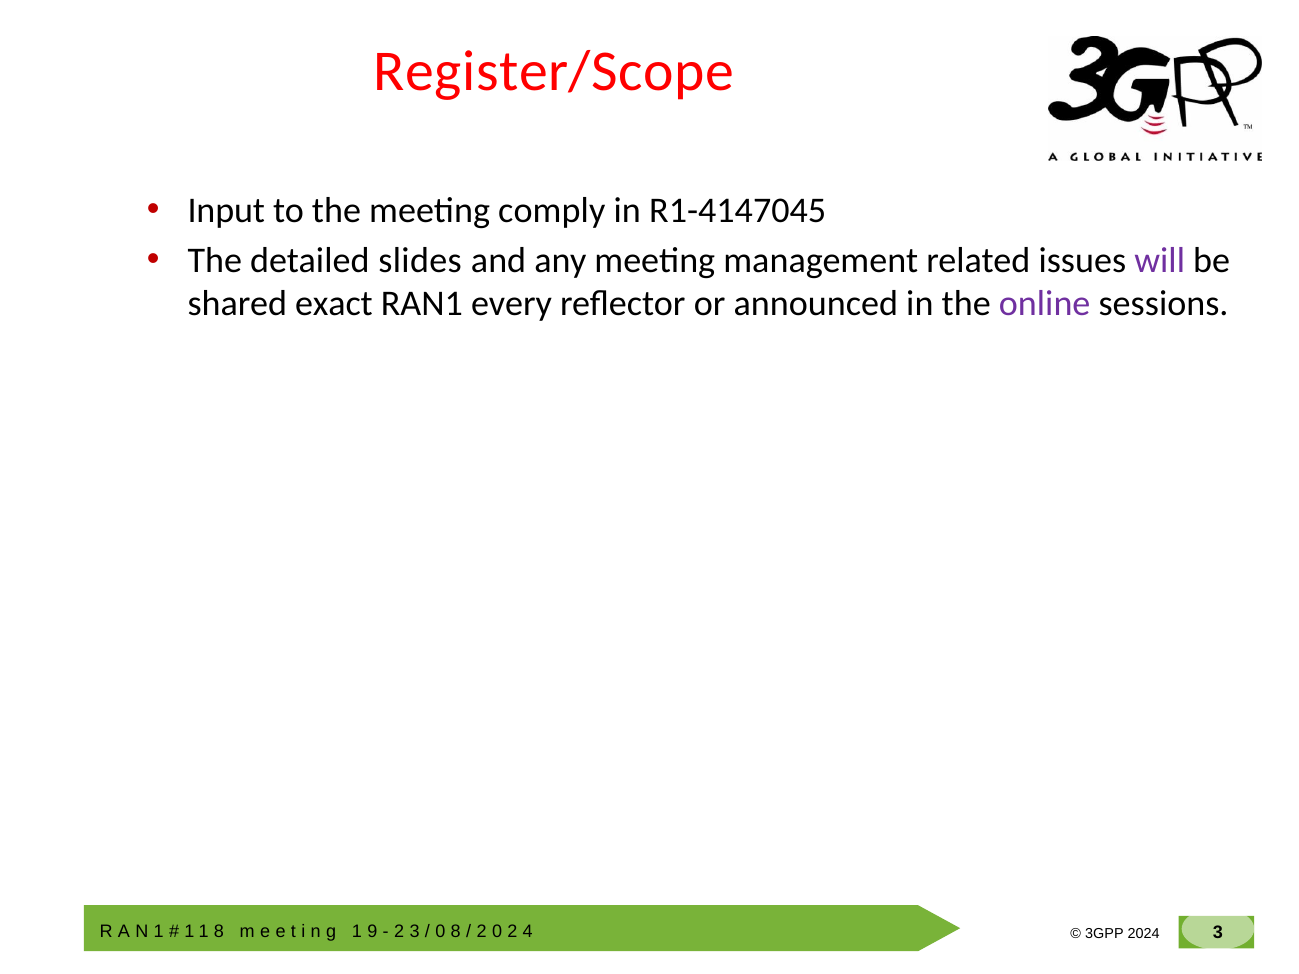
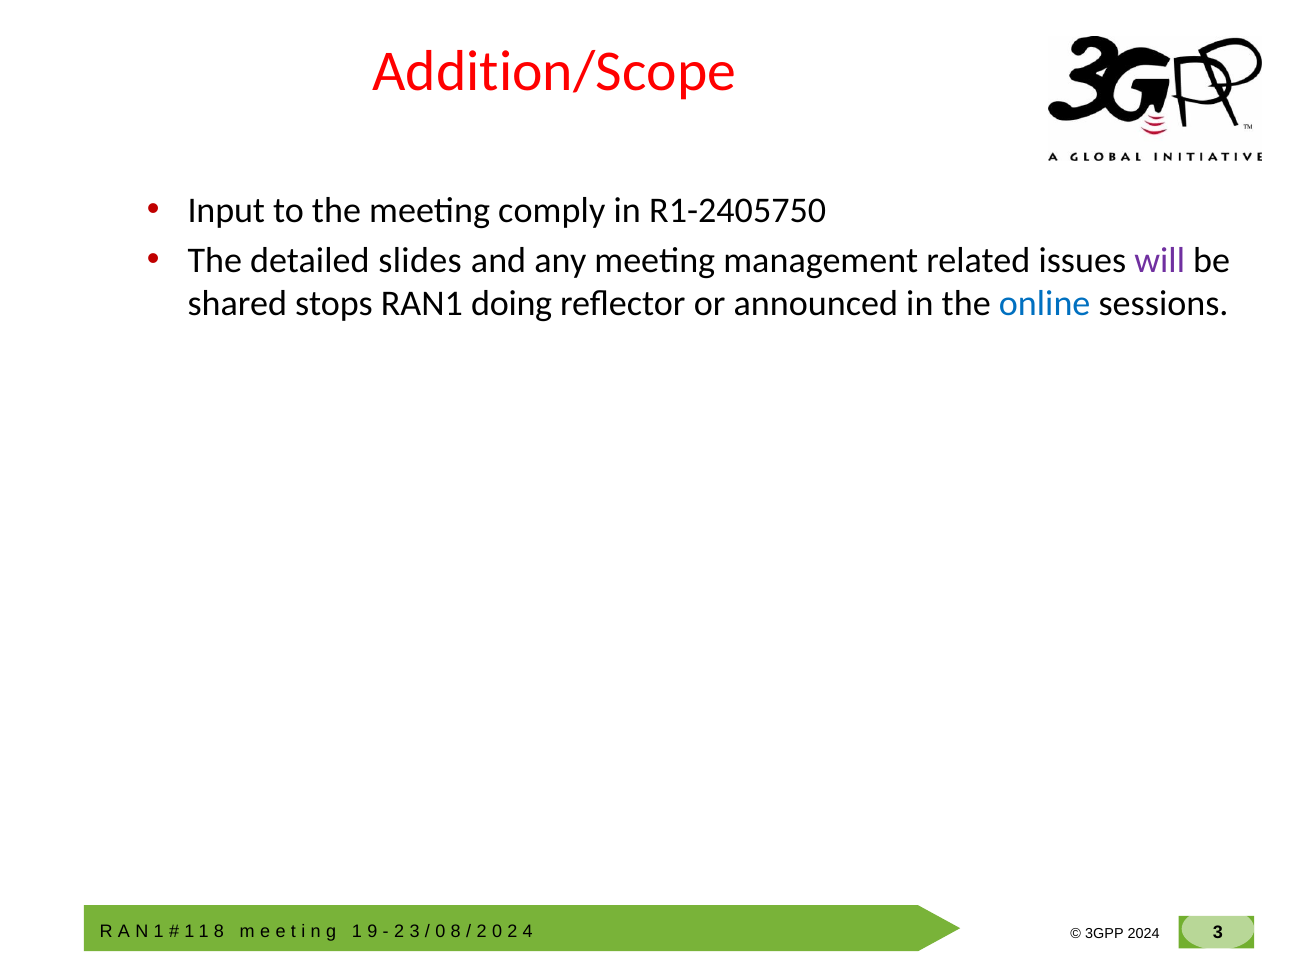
Register/Scope: Register/Scope -> Addition/Scope (554, 72)
R1-4147045: R1-4147045 -> R1-2405750 (738, 210)
exact: exact -> stops (334, 304)
every: every -> doing (512, 304)
online colour: purple -> blue (1045, 304)
